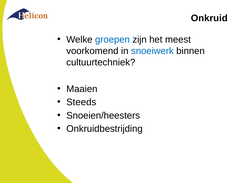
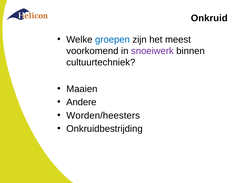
snoeiwerk colour: blue -> purple (152, 51)
Steeds: Steeds -> Andere (81, 102)
Snoeien/heesters: Snoeien/heesters -> Worden/heesters (103, 115)
